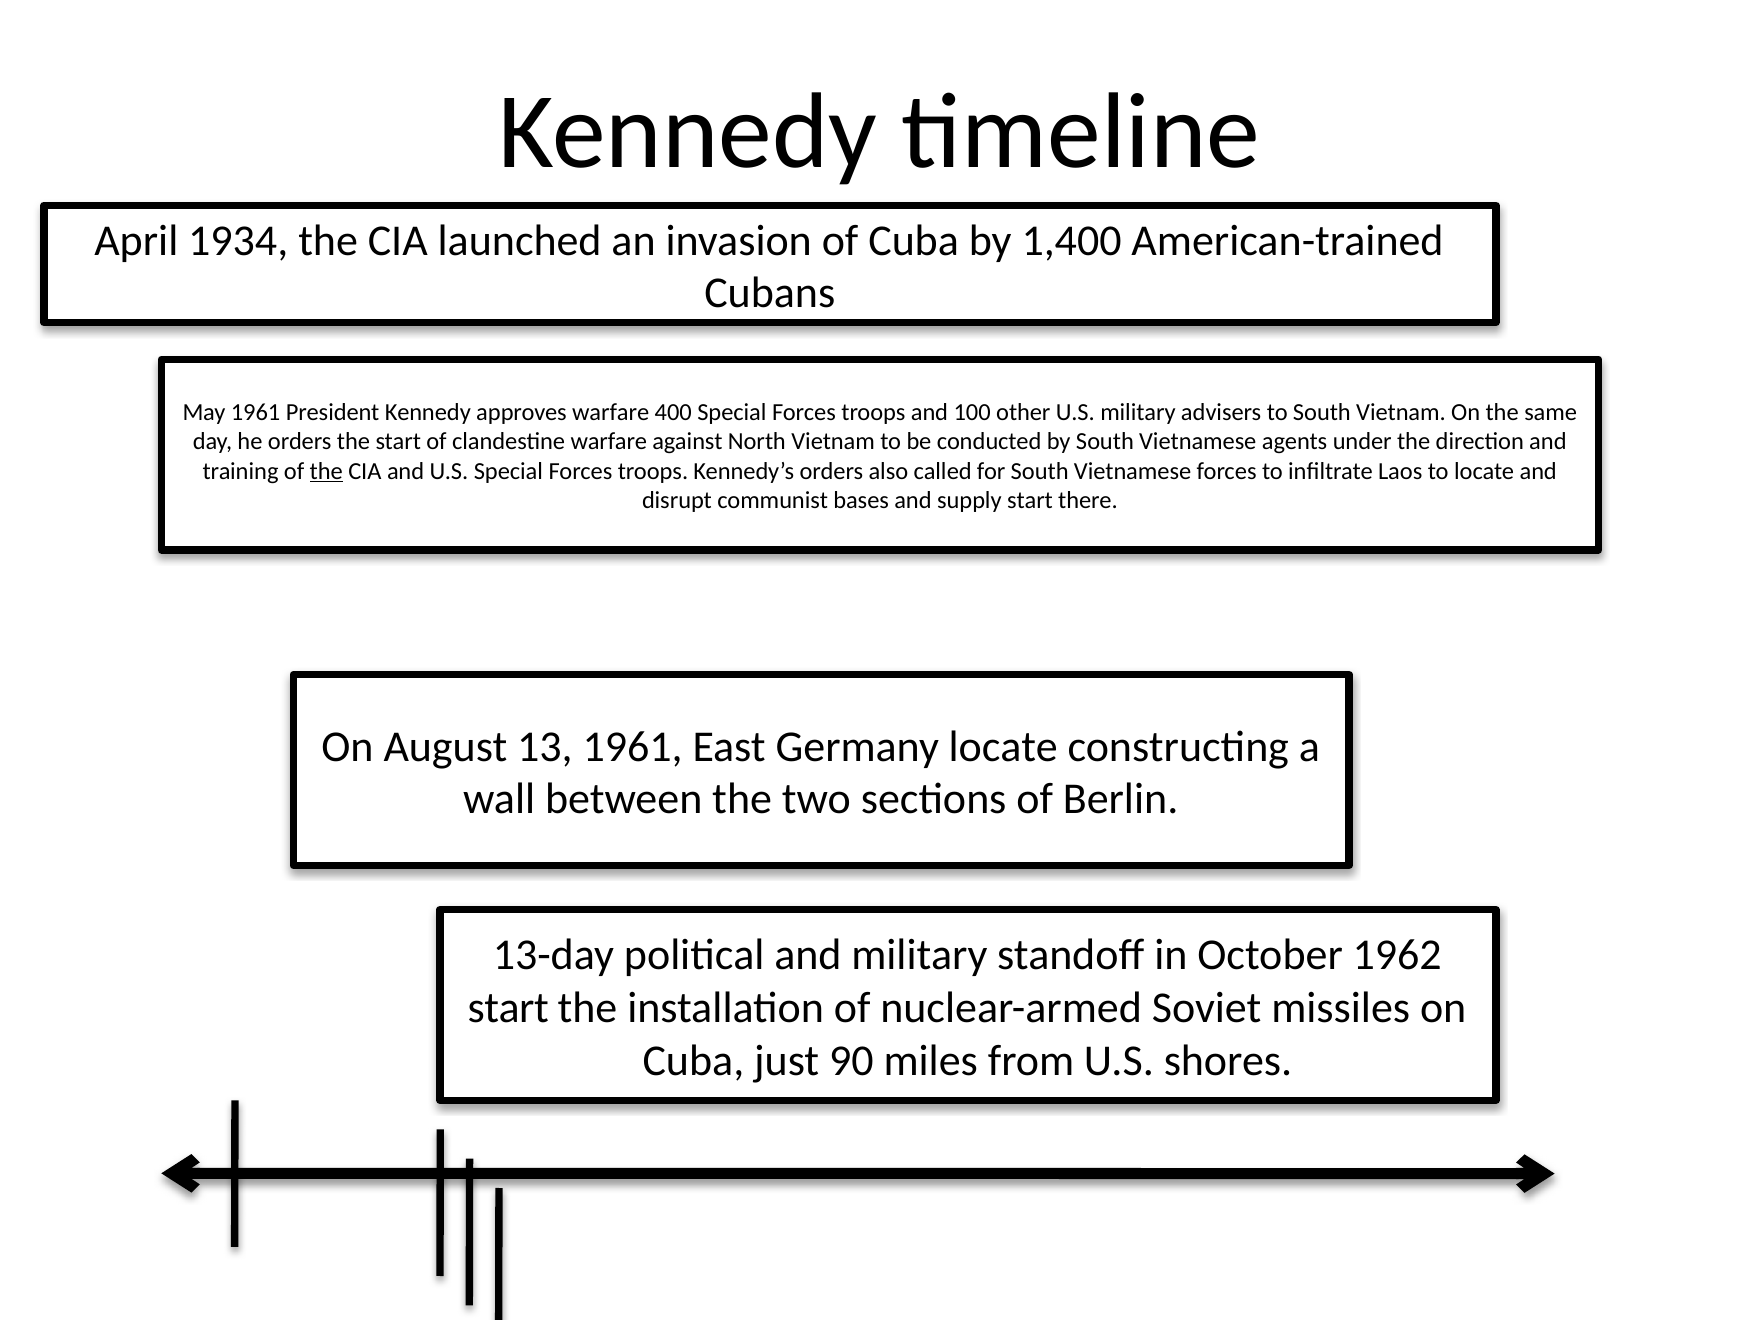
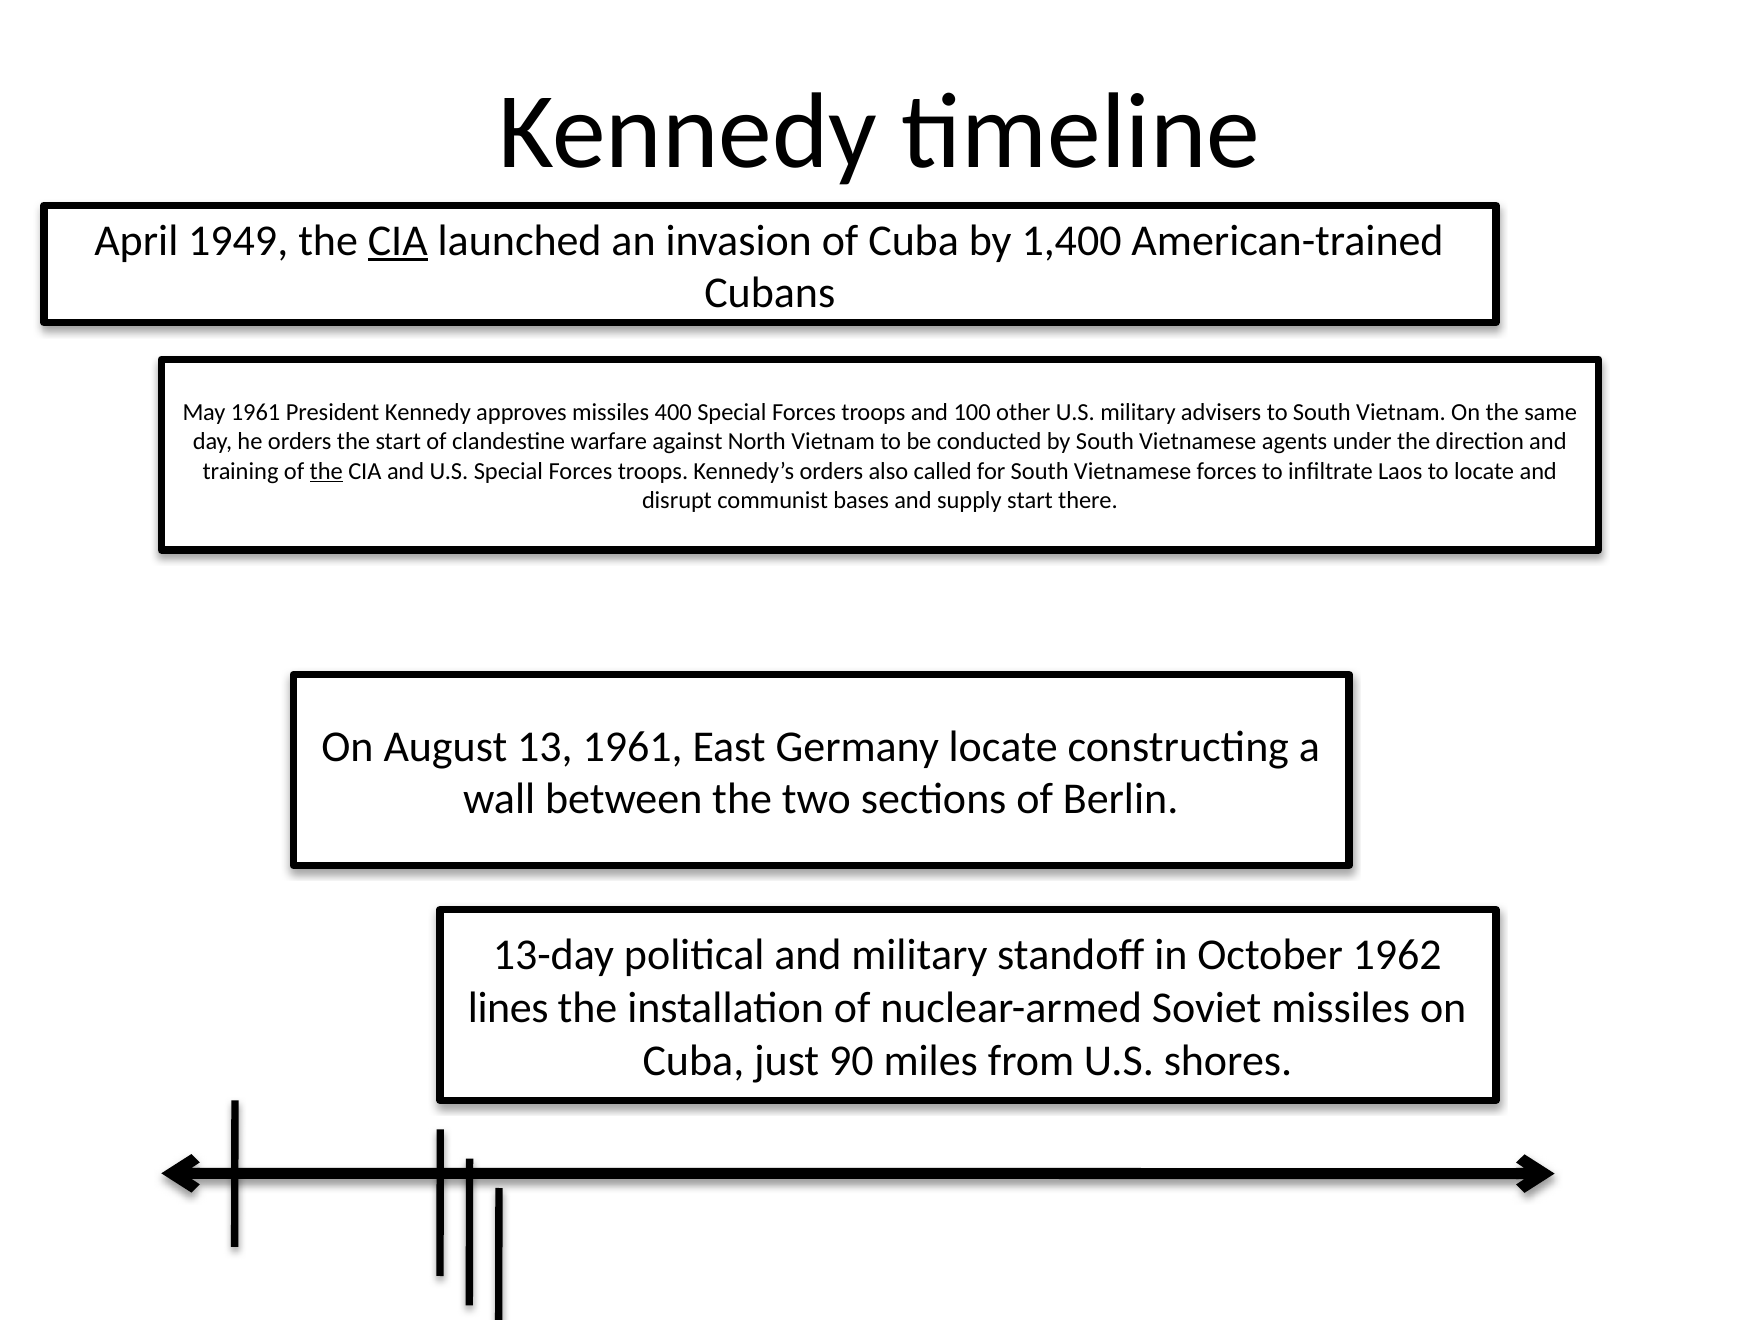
1934: 1934 -> 1949 (238, 241)
CIA underline: none -> present (398, 241)
approves warfare: warfare -> missiles (611, 412)
start: start -> lines (508, 1008)
